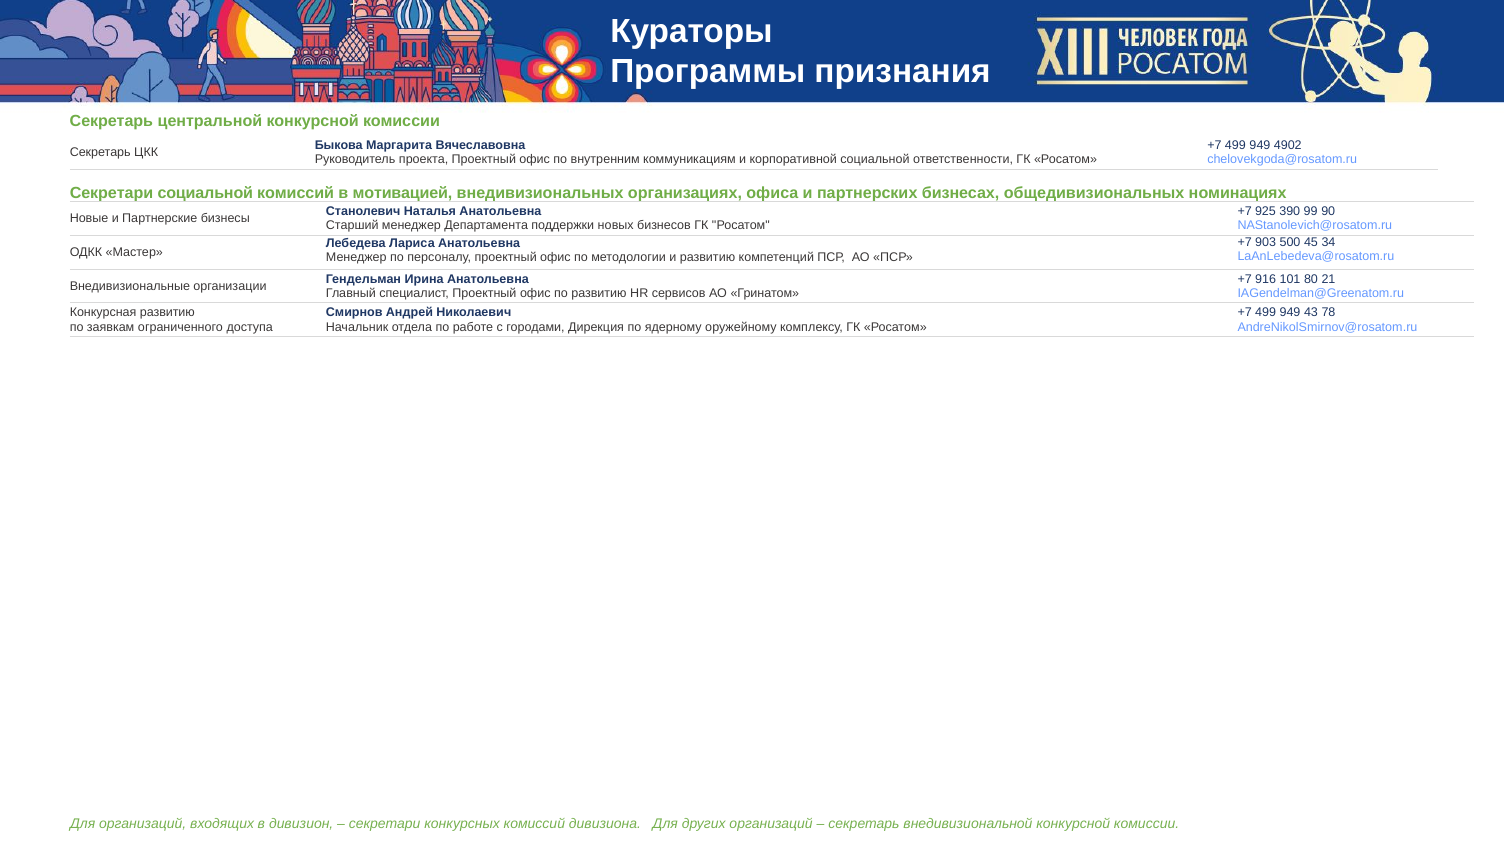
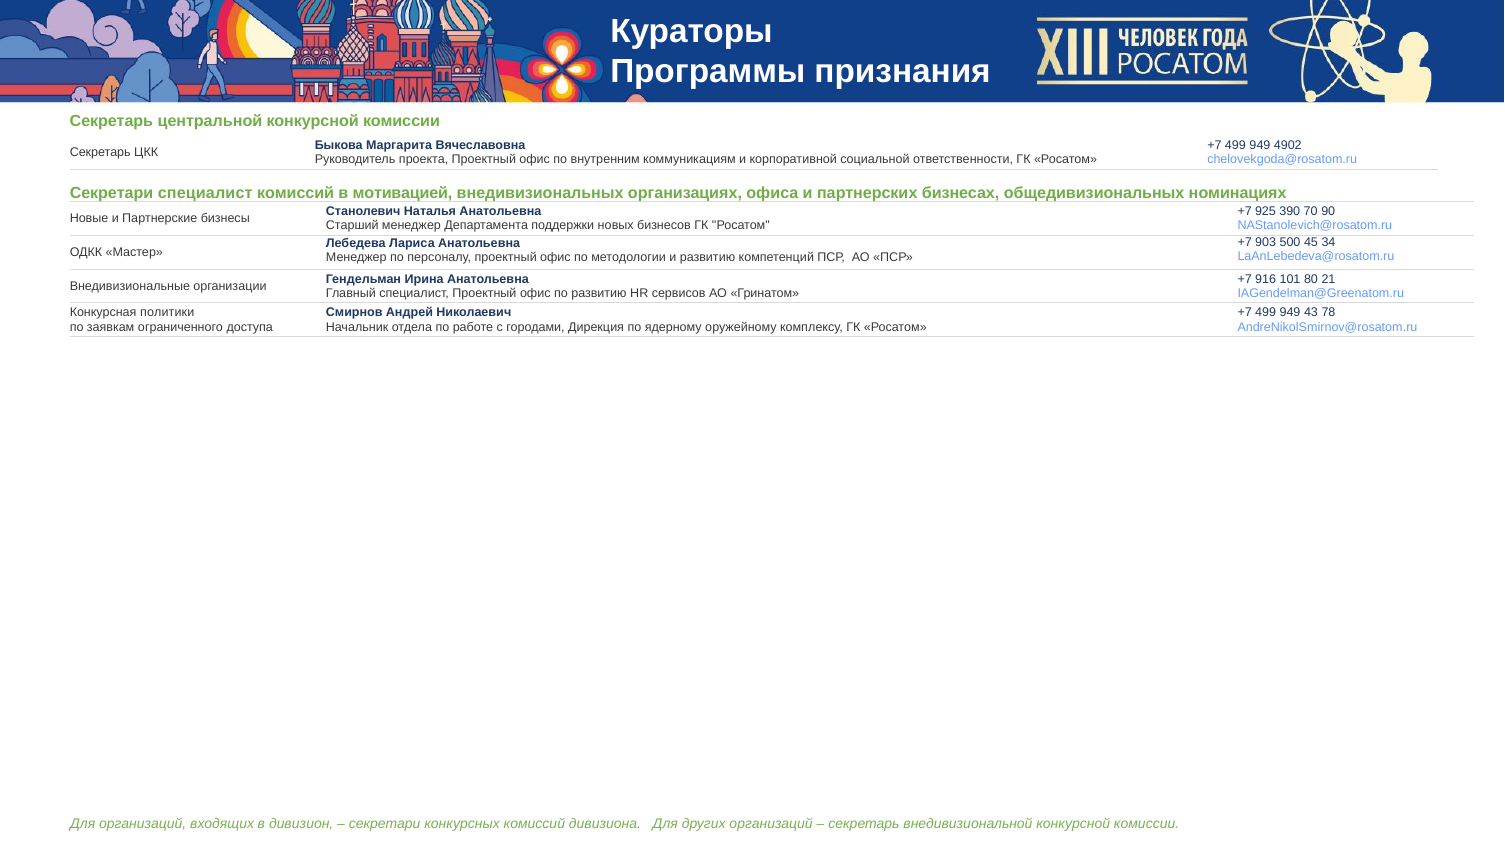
Секретари социальной: социальной -> специалист (205, 193)
99: 99 -> 70 (1311, 211)
Конкурсная развитию: развитию -> политики (167, 313)
